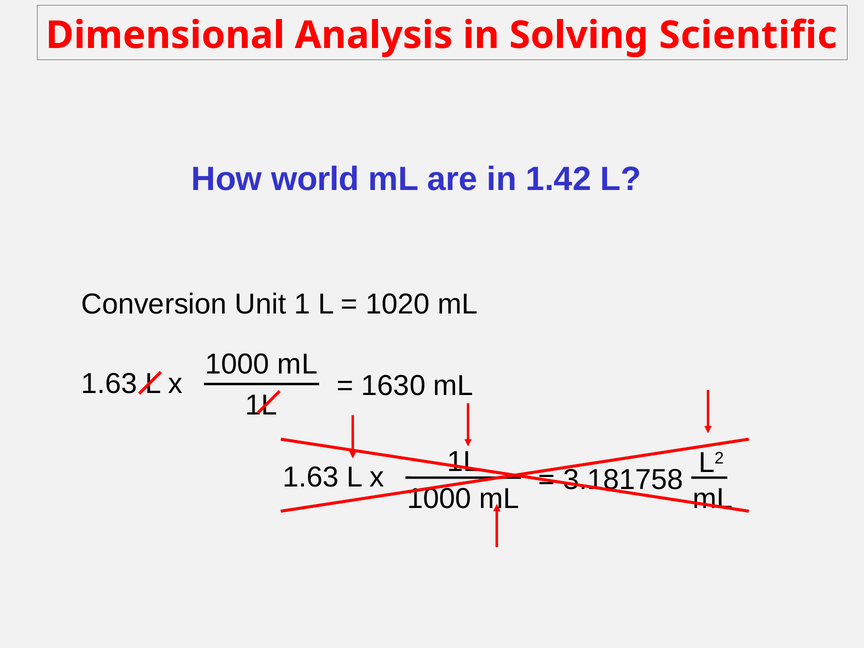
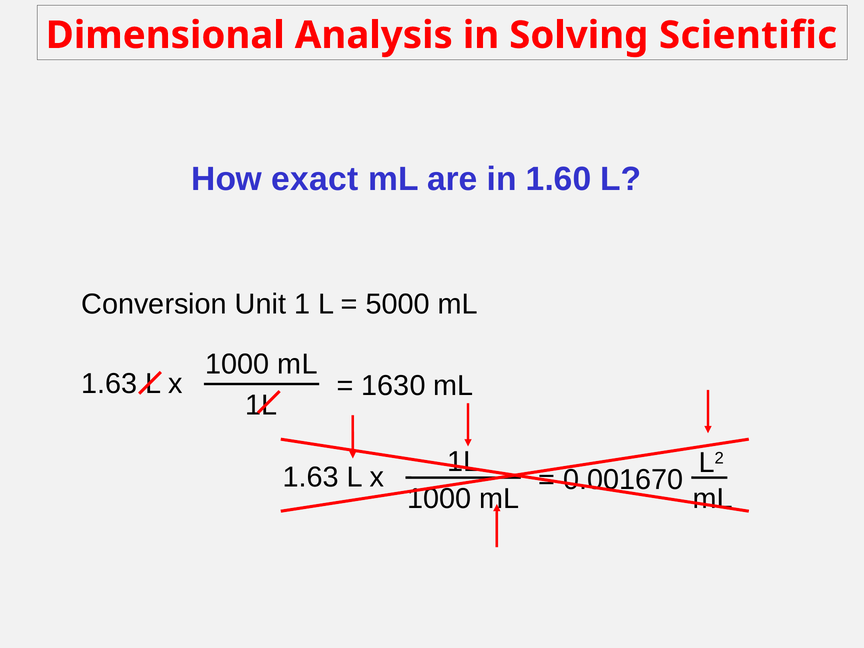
world: world -> exact (315, 179)
1.42: 1.42 -> 1.60 (559, 179)
1020: 1020 -> 5000 (398, 304)
3.181758: 3.181758 -> 0.001670 (623, 480)
